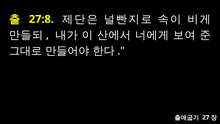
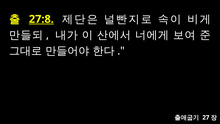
27:8 underline: none -> present (41, 19)
